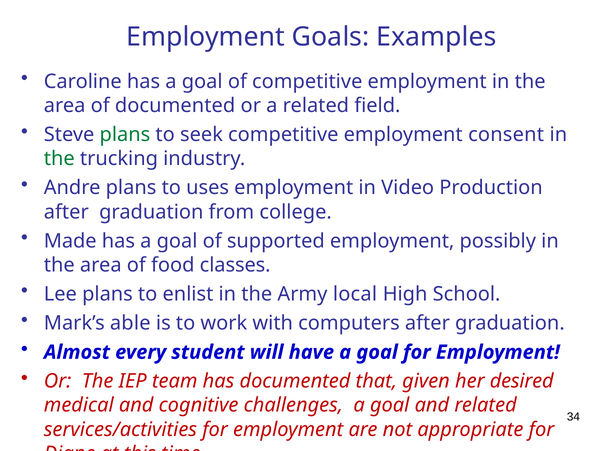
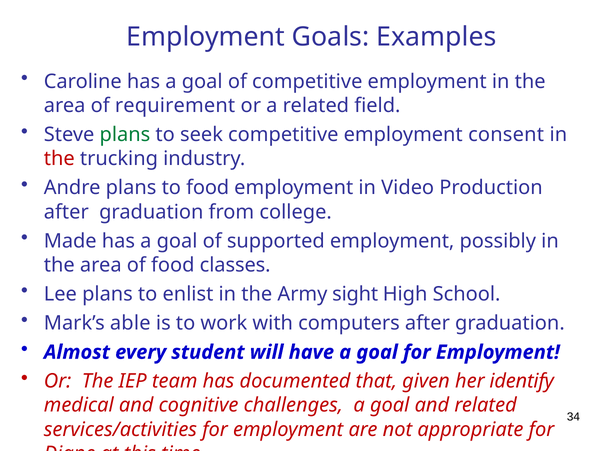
of documented: documented -> requirement (175, 106)
the colour: green -> red (59, 159)
to uses: uses -> food (208, 188)
local: local -> sight (355, 294)
desired: desired -> identify (522, 381)
